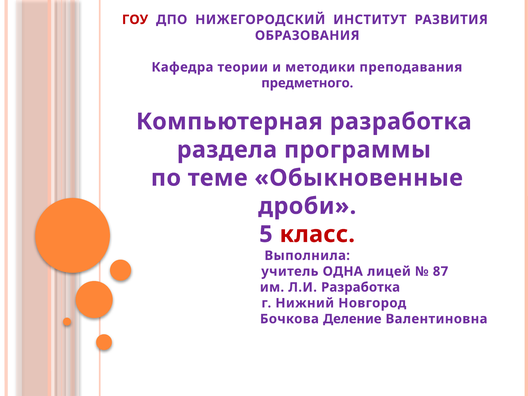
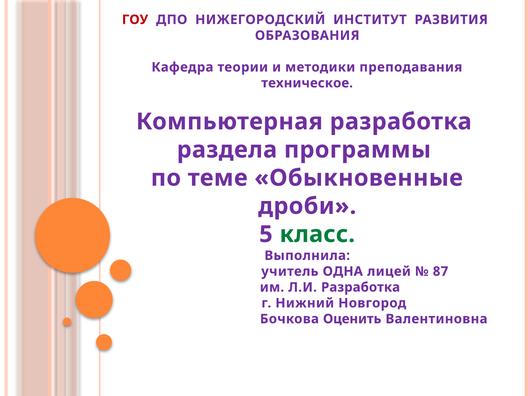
предметного: предметного -> техническое (307, 83)
класс colour: red -> green (317, 234)
Деление: Деление -> Оценить (352, 319)
